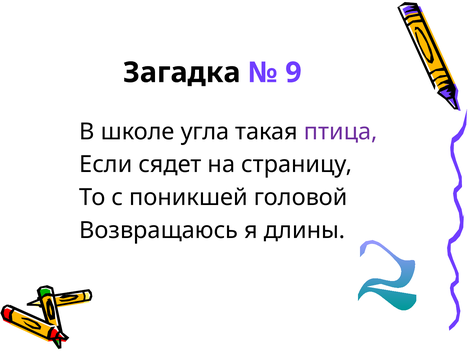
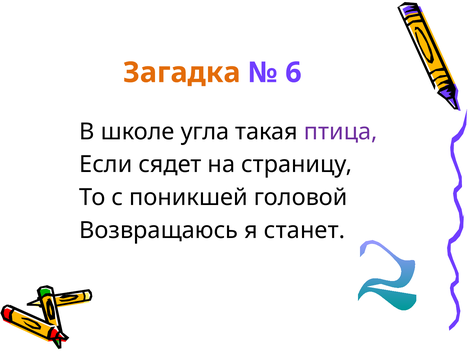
Загадка colour: black -> orange (182, 73)
9: 9 -> 6 (293, 73)
длины: длины -> станет (305, 231)
